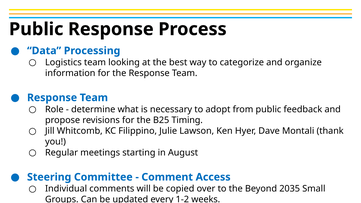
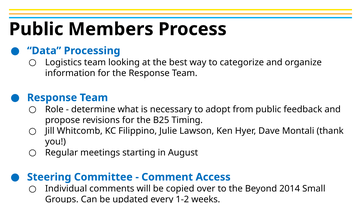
Public Response: Response -> Members (111, 29)
2035: 2035 -> 2014 (290, 189)
